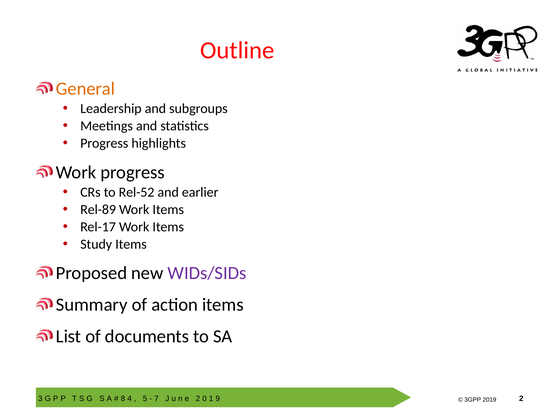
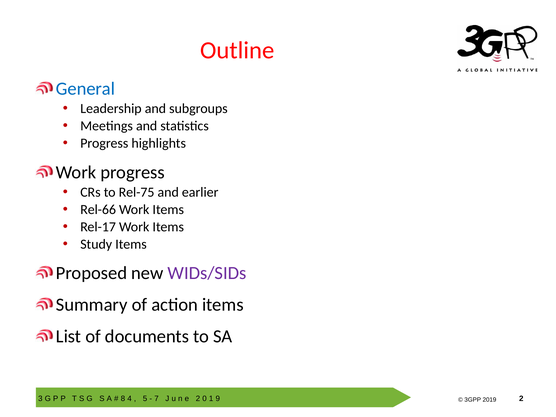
General colour: orange -> blue (85, 89)
Rel-52: Rel-52 -> Rel-75 (137, 192)
Rel-89: Rel-89 -> Rel-66 (98, 209)
